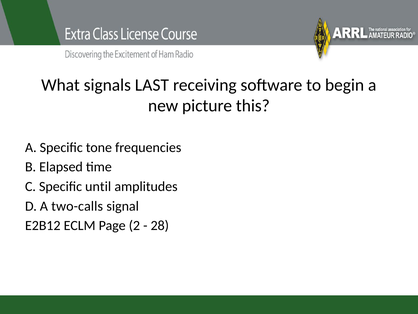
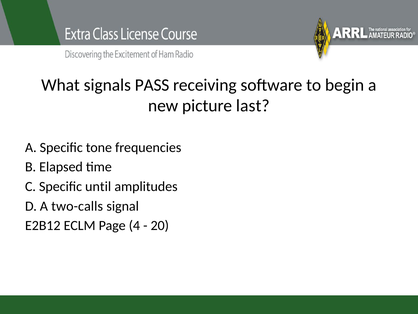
LAST: LAST -> PASS (152, 85)
this: this -> last (253, 106)
2: 2 -> 4 (134, 225)
28: 28 -> 20 (160, 225)
